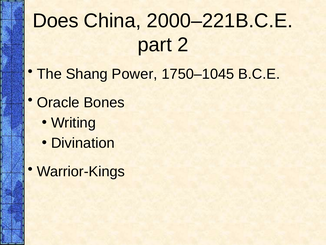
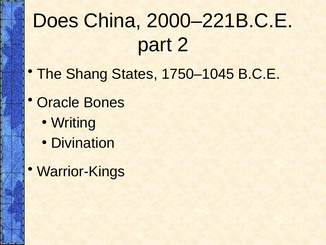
Power: Power -> States (135, 74)
